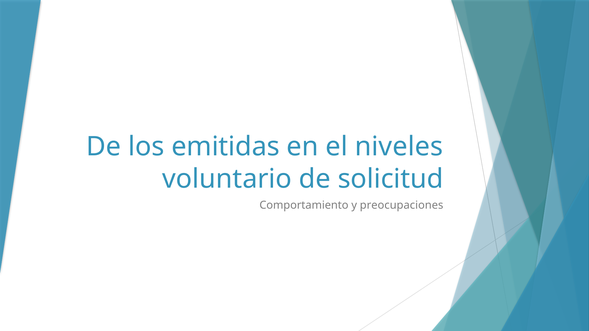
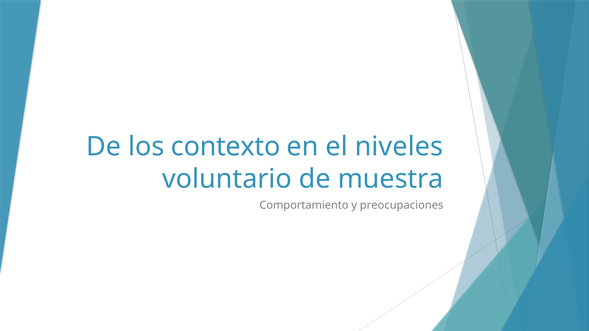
emitidas: emitidas -> contexto (226, 147)
solicitud: solicitud -> muestra (391, 179)
